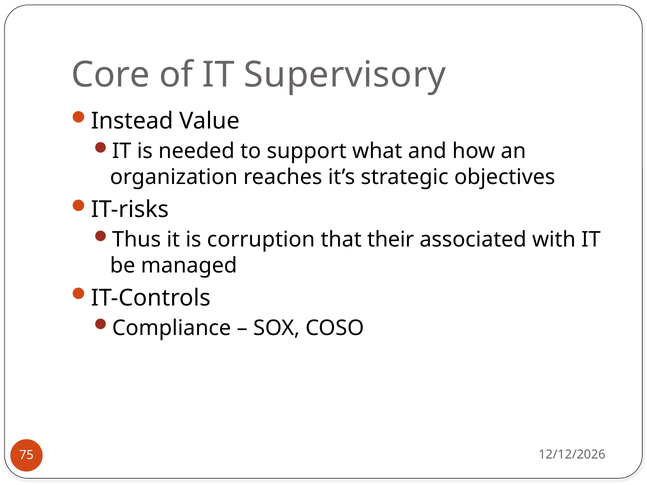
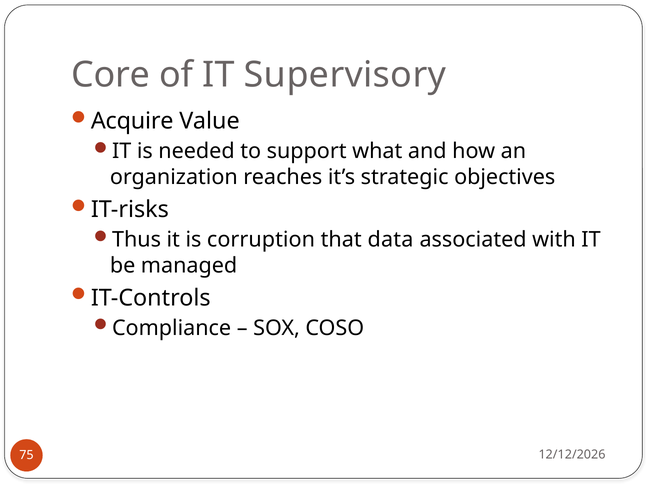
Instead: Instead -> Acquire (132, 121)
their: their -> data (390, 240)
